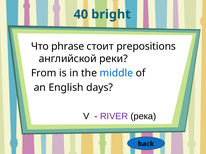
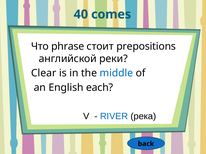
bright: bright -> comes (111, 14)
From: From -> Clear (44, 73)
days: days -> each (100, 88)
RIVER colour: purple -> blue (114, 117)
